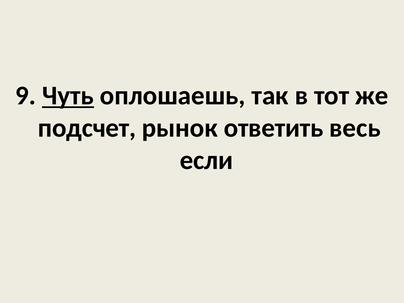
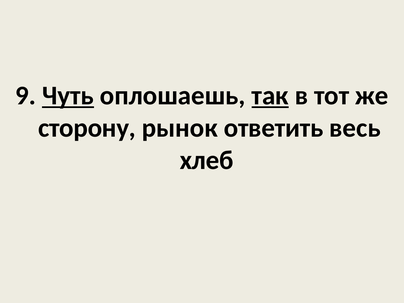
так underline: none -> present (270, 95)
подсчет: подсчет -> сторону (87, 128)
если: если -> хлеб (207, 160)
